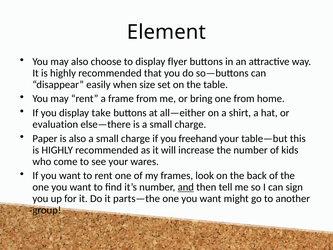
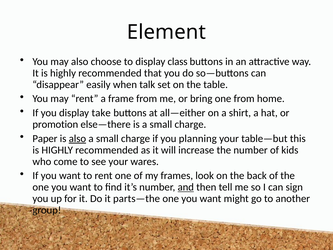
flyer: flyer -> class (178, 62)
size: size -> talk (147, 84)
evaluation: evaluation -> promotion (55, 124)
also underline: none -> present (77, 138)
freehand: freehand -> planning (198, 138)
